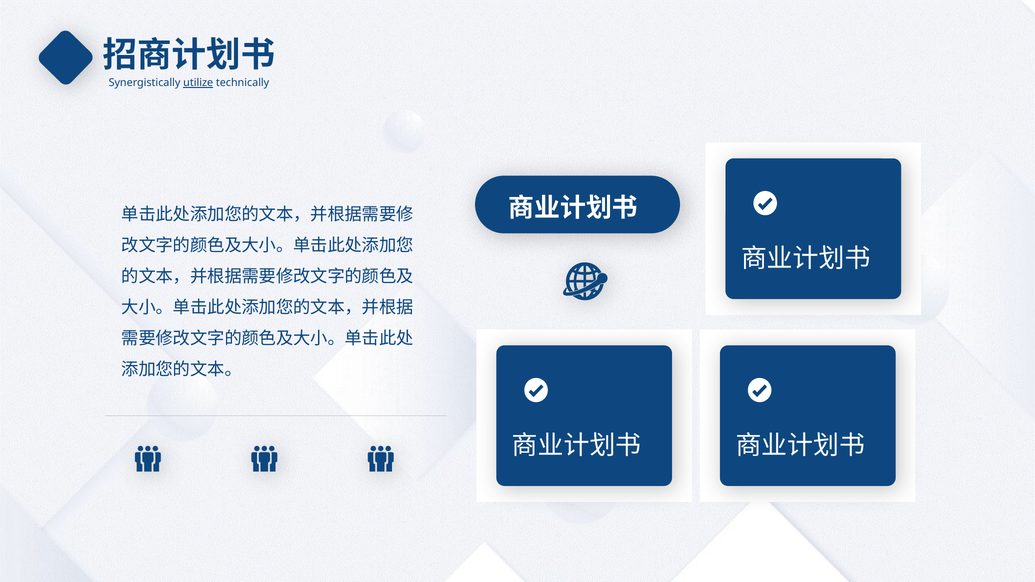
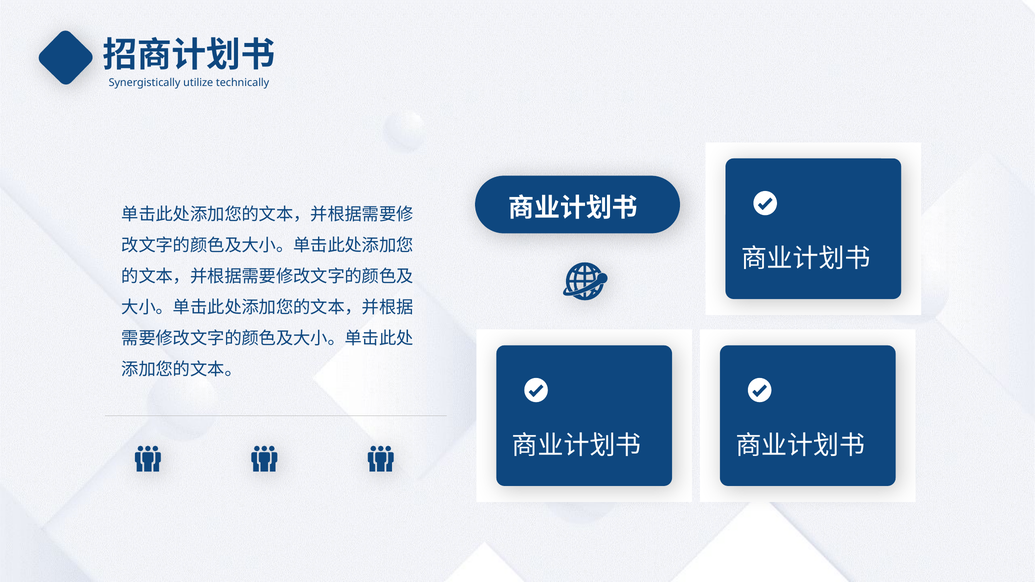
utilize underline: present -> none (198, 83)
